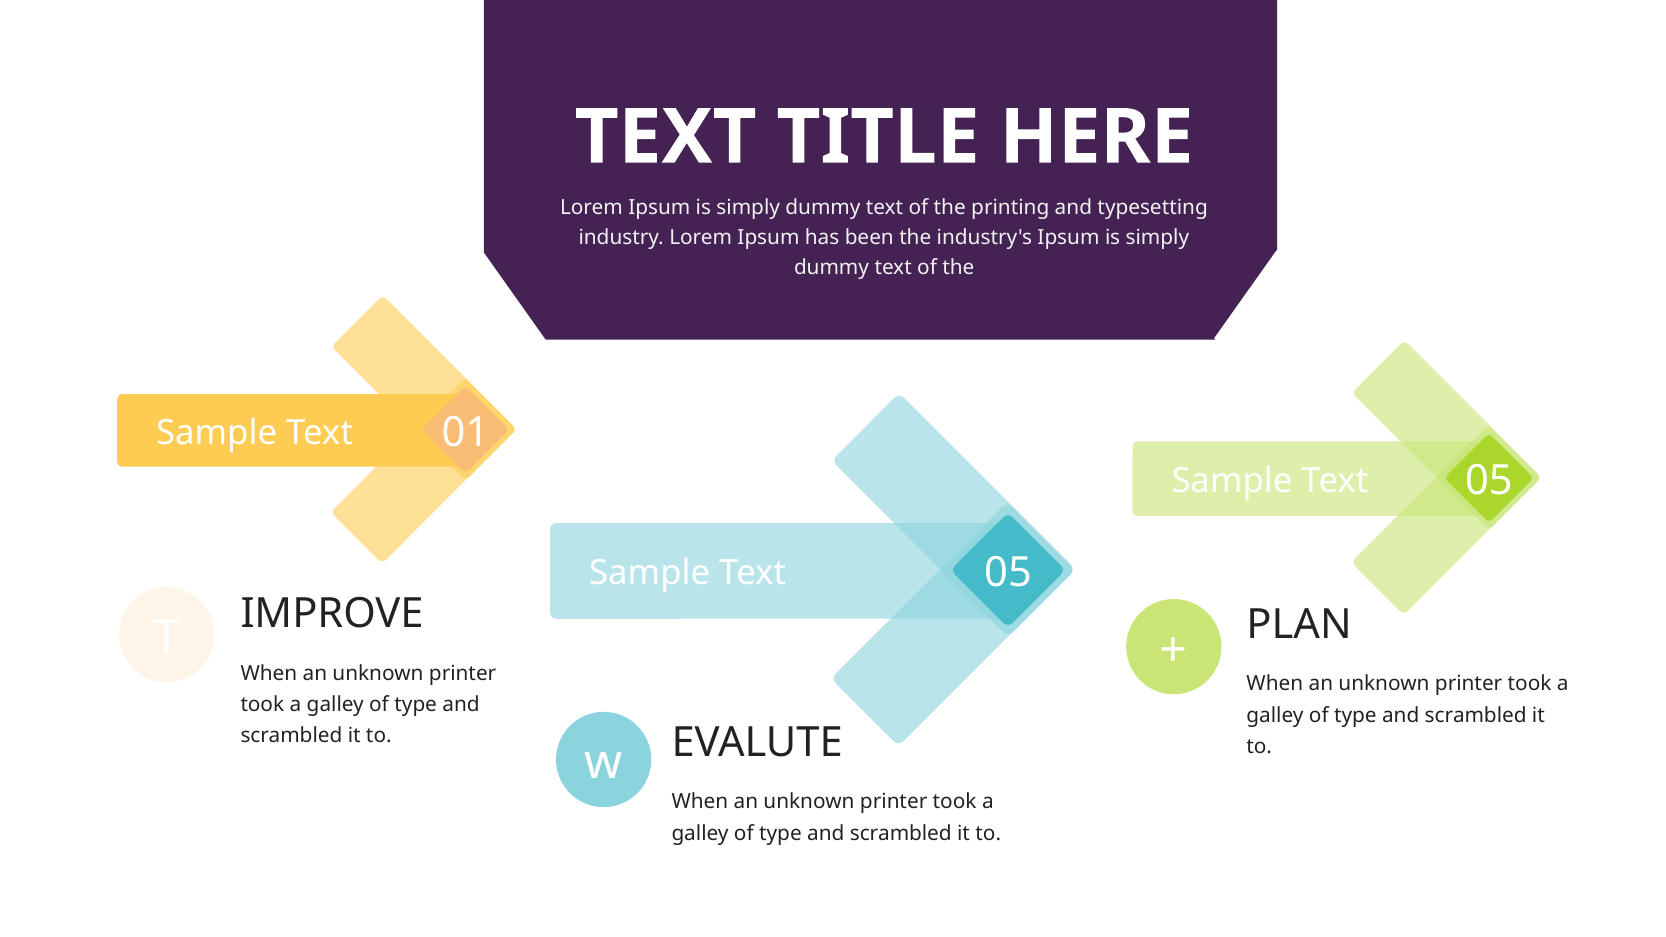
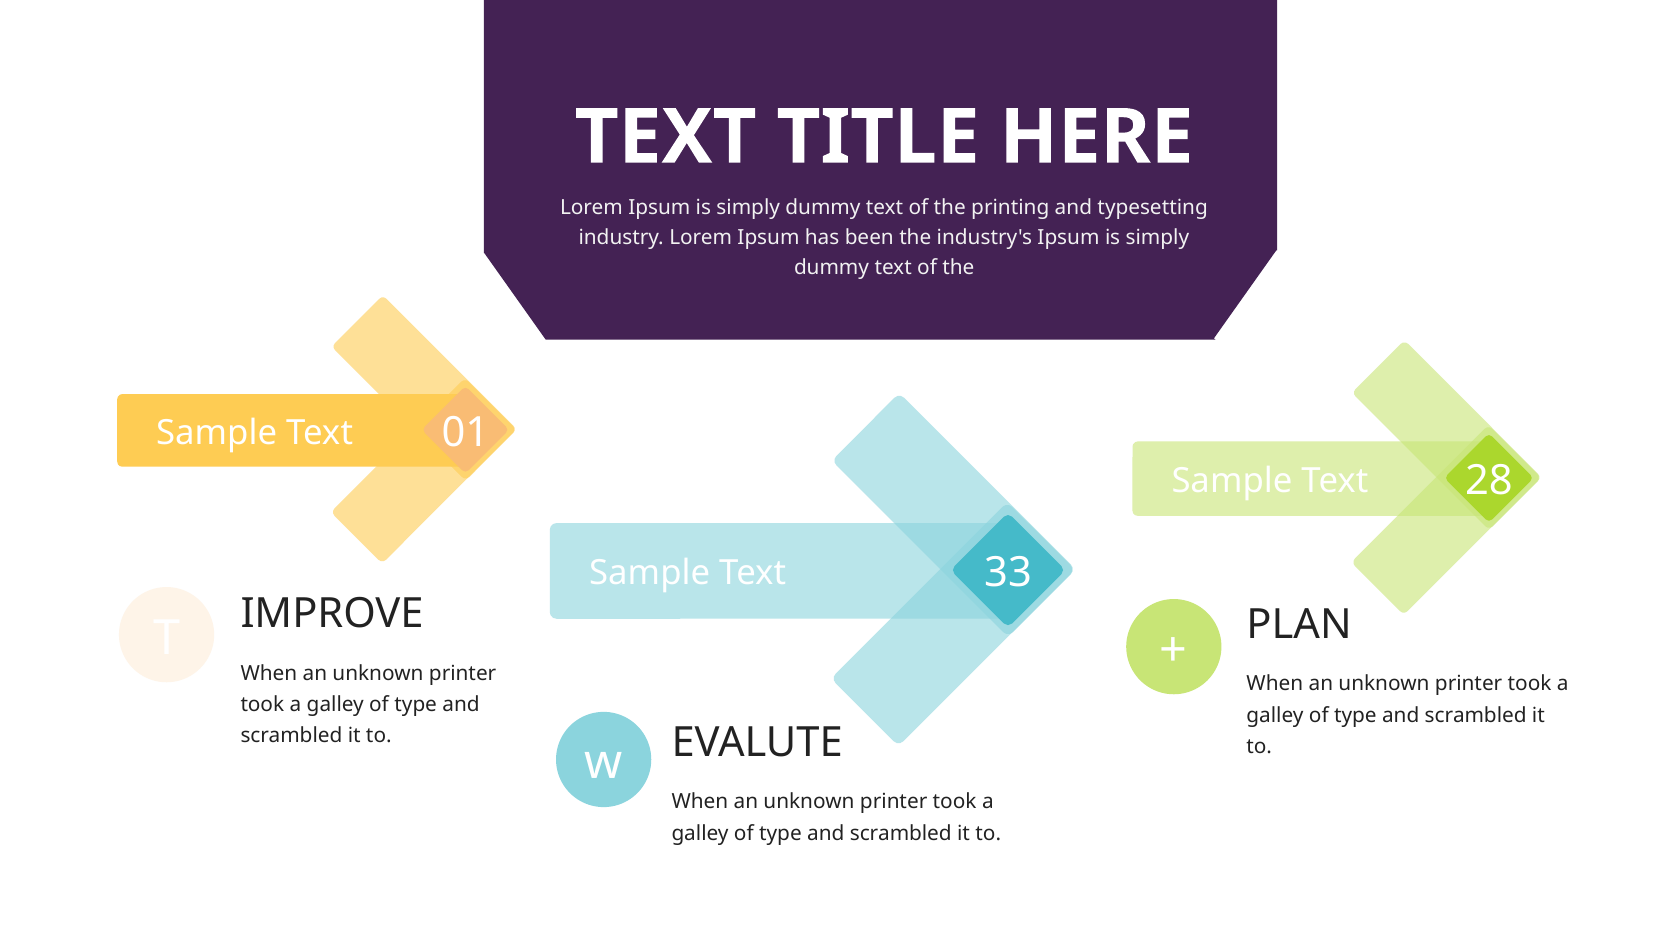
05: 05 -> 28 (1489, 481)
05: 05 -> 33 (1008, 573)
